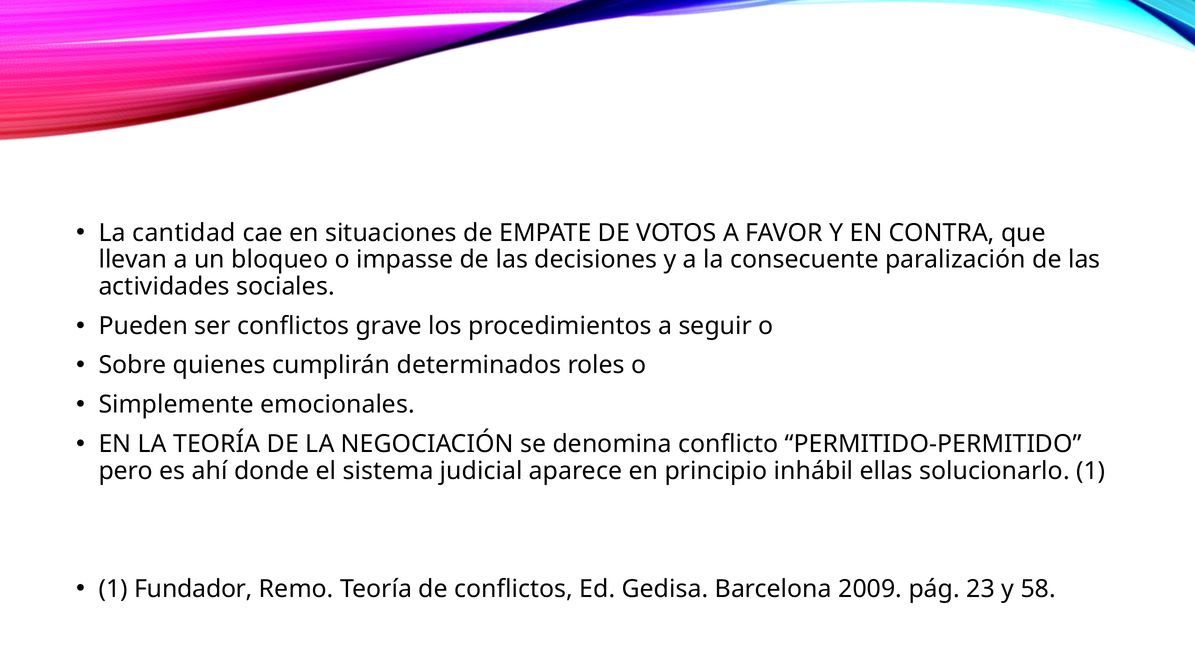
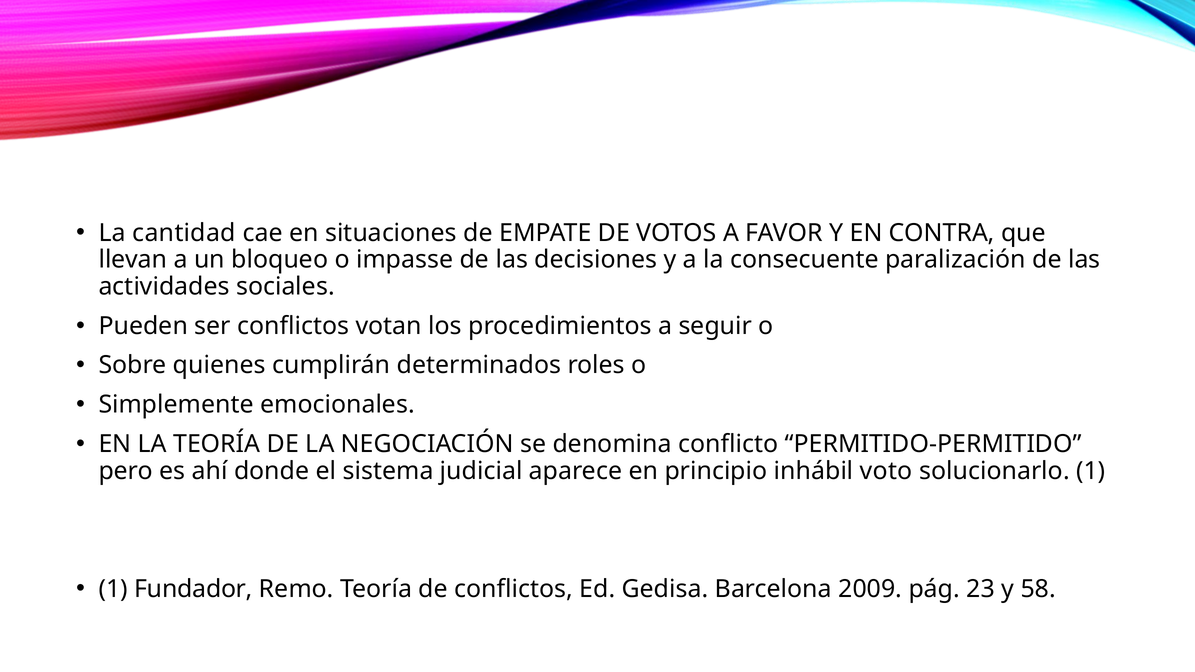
grave: grave -> votan (389, 326)
ellas: ellas -> voto (886, 471)
